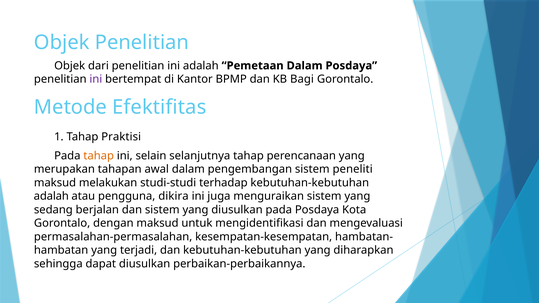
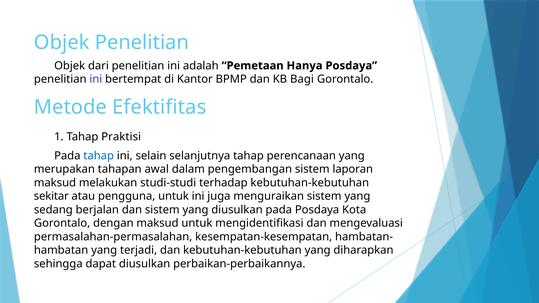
Pemetaan Dalam: Dalam -> Hanya (305, 66)
tahap colour: orange -> blue (99, 156)
peneliti: peneliti -> laporan (353, 169)
adalah: adalah -> sekitar (51, 196)
pengguna dikira: dikira -> untuk (174, 196)
